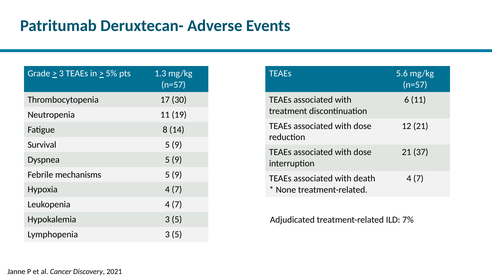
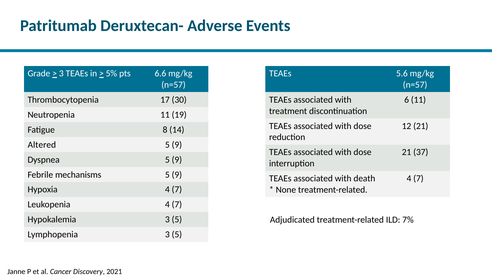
1.3: 1.3 -> 6.6 (160, 73)
Survival: Survival -> Altered (42, 145)
